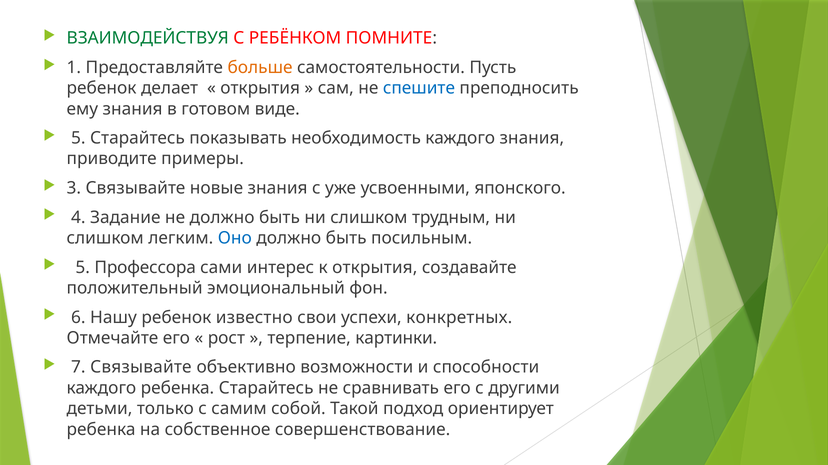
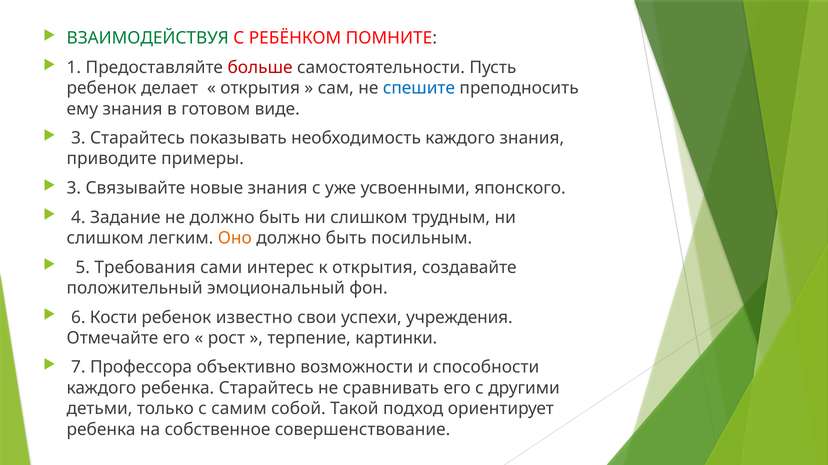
больше colour: orange -> red (260, 68)
5: 5 -> 3 (78, 138)
Оно colour: blue -> orange (235, 238)
Профессора: Профессора -> Требования (145, 268)
Нашу: Нашу -> Кости (114, 318)
конкретных: конкретных -> учреждения (459, 318)
7 Связывайте: Связывайте -> Профессора (141, 368)
